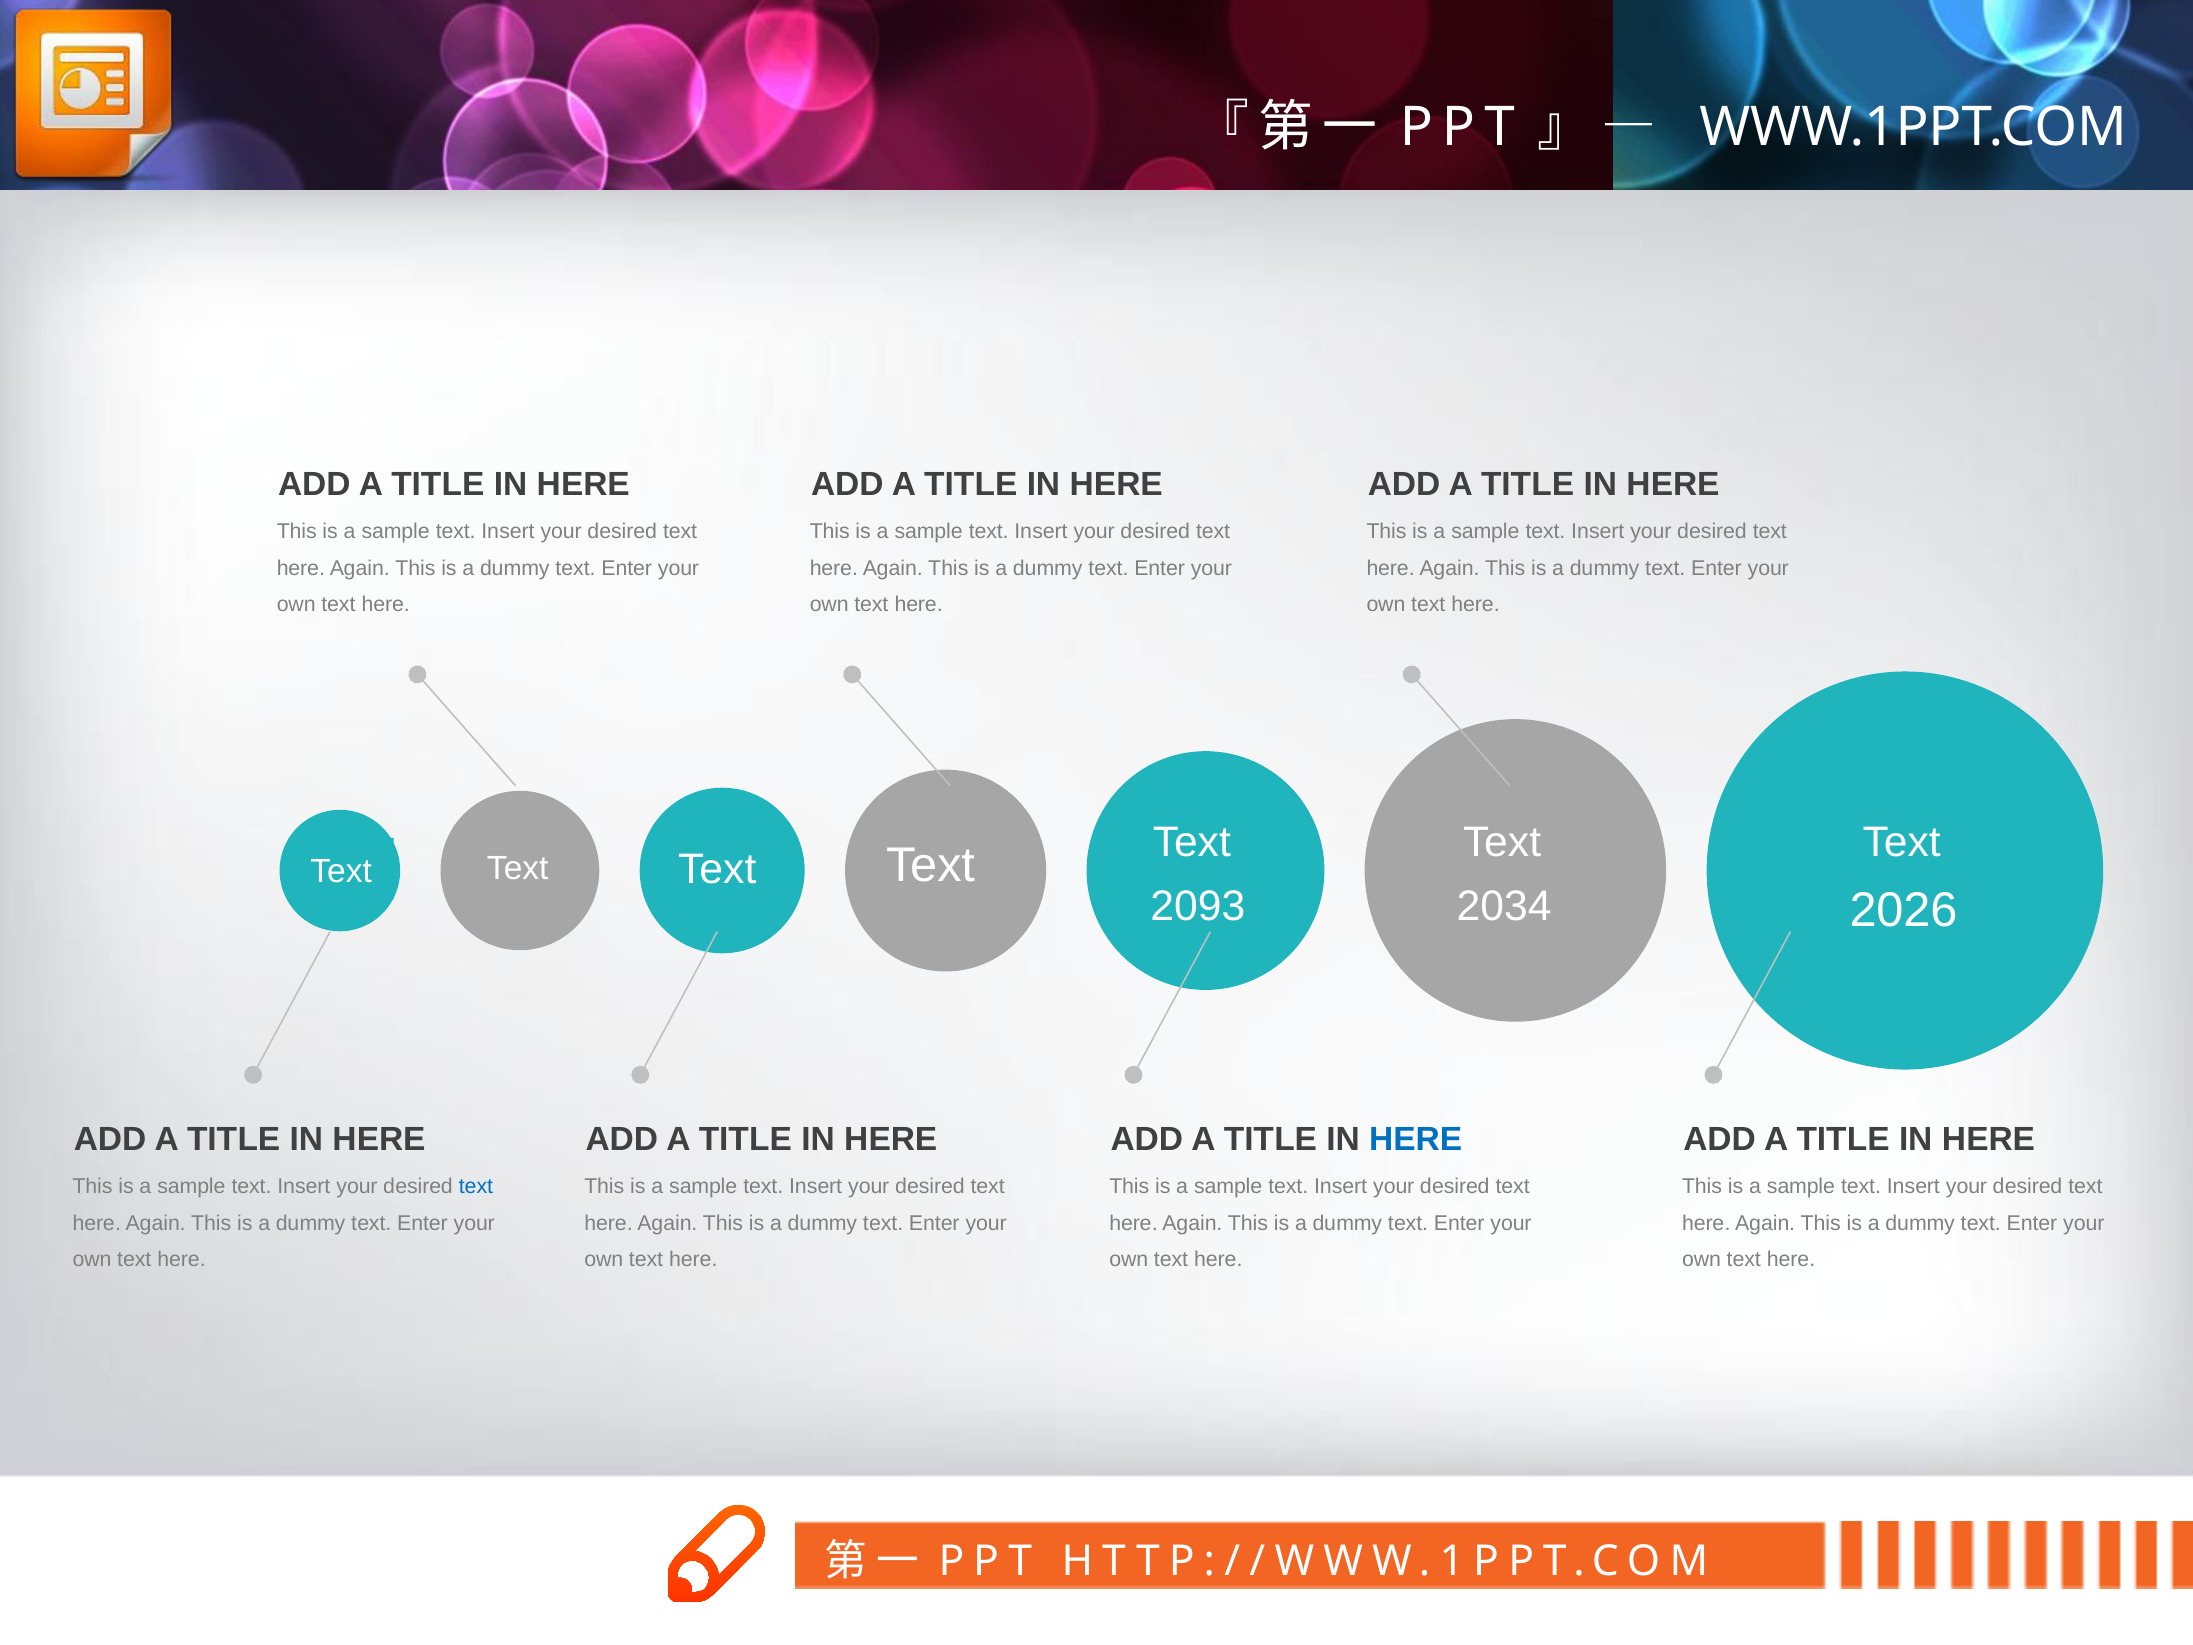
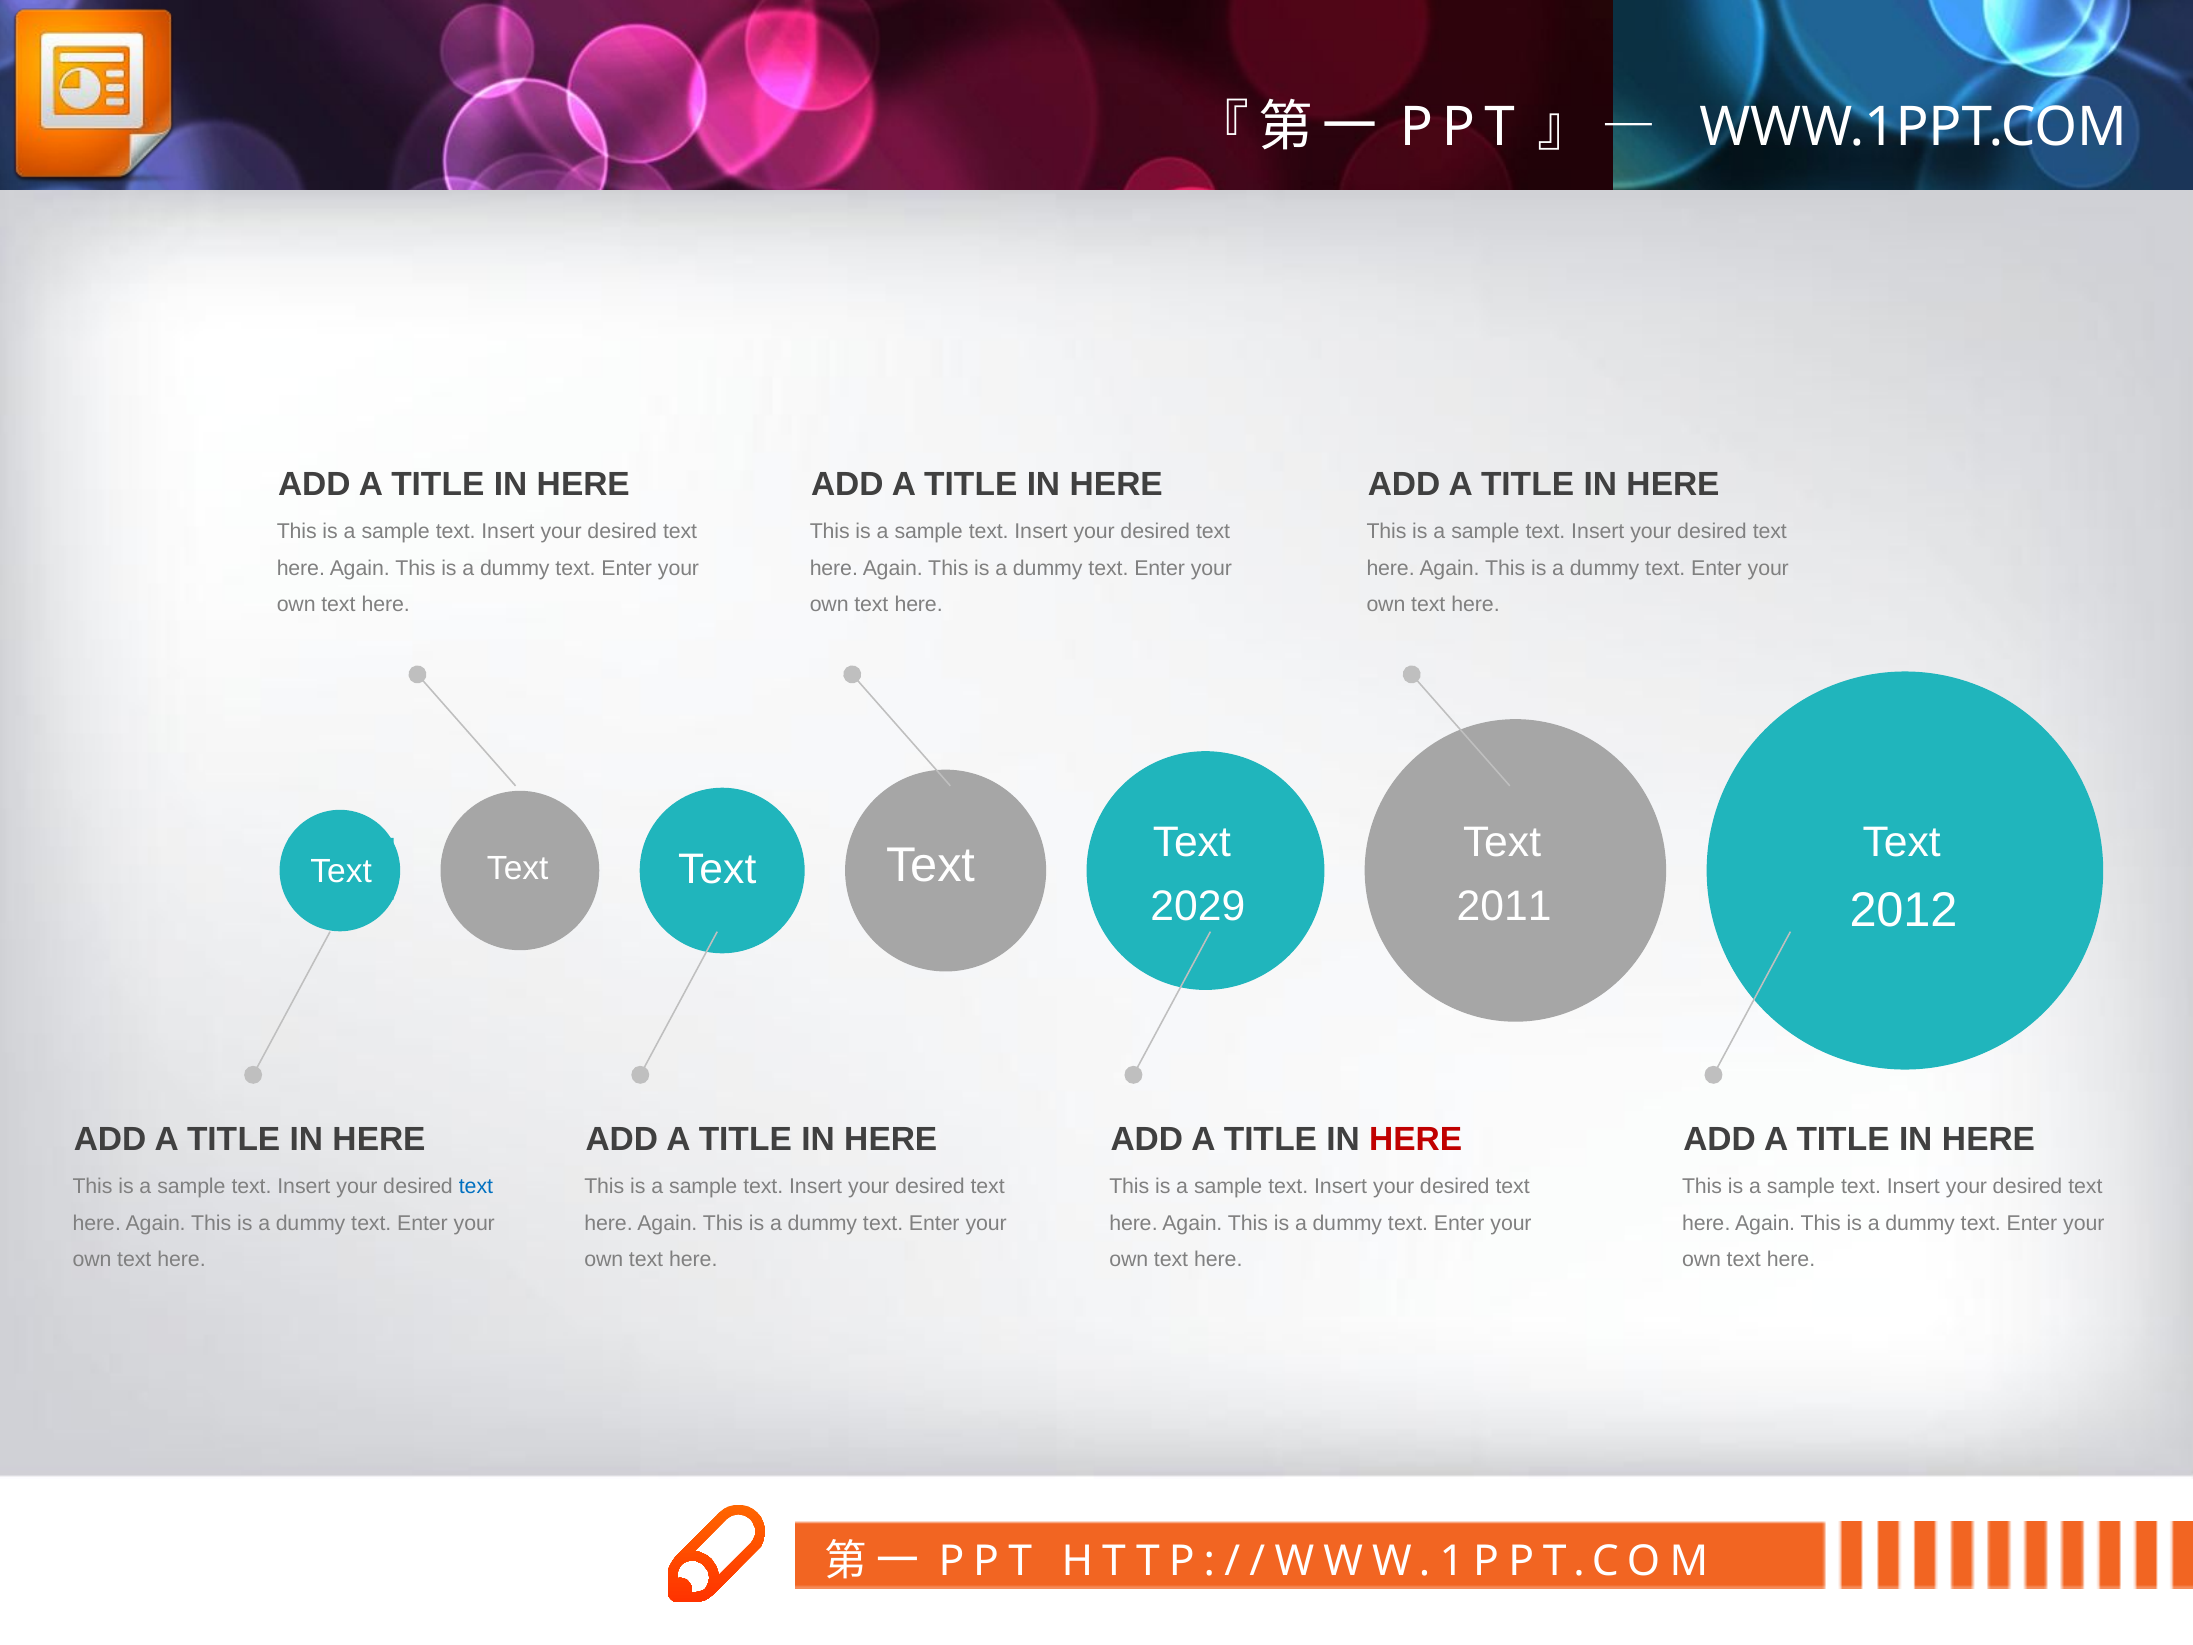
2093: 2093 -> 2029 (1198, 906)
2034: 2034 -> 2011 (1504, 906)
2026: 2026 -> 2012 (1904, 910)
HERE colour: blue -> red (1416, 1139)
